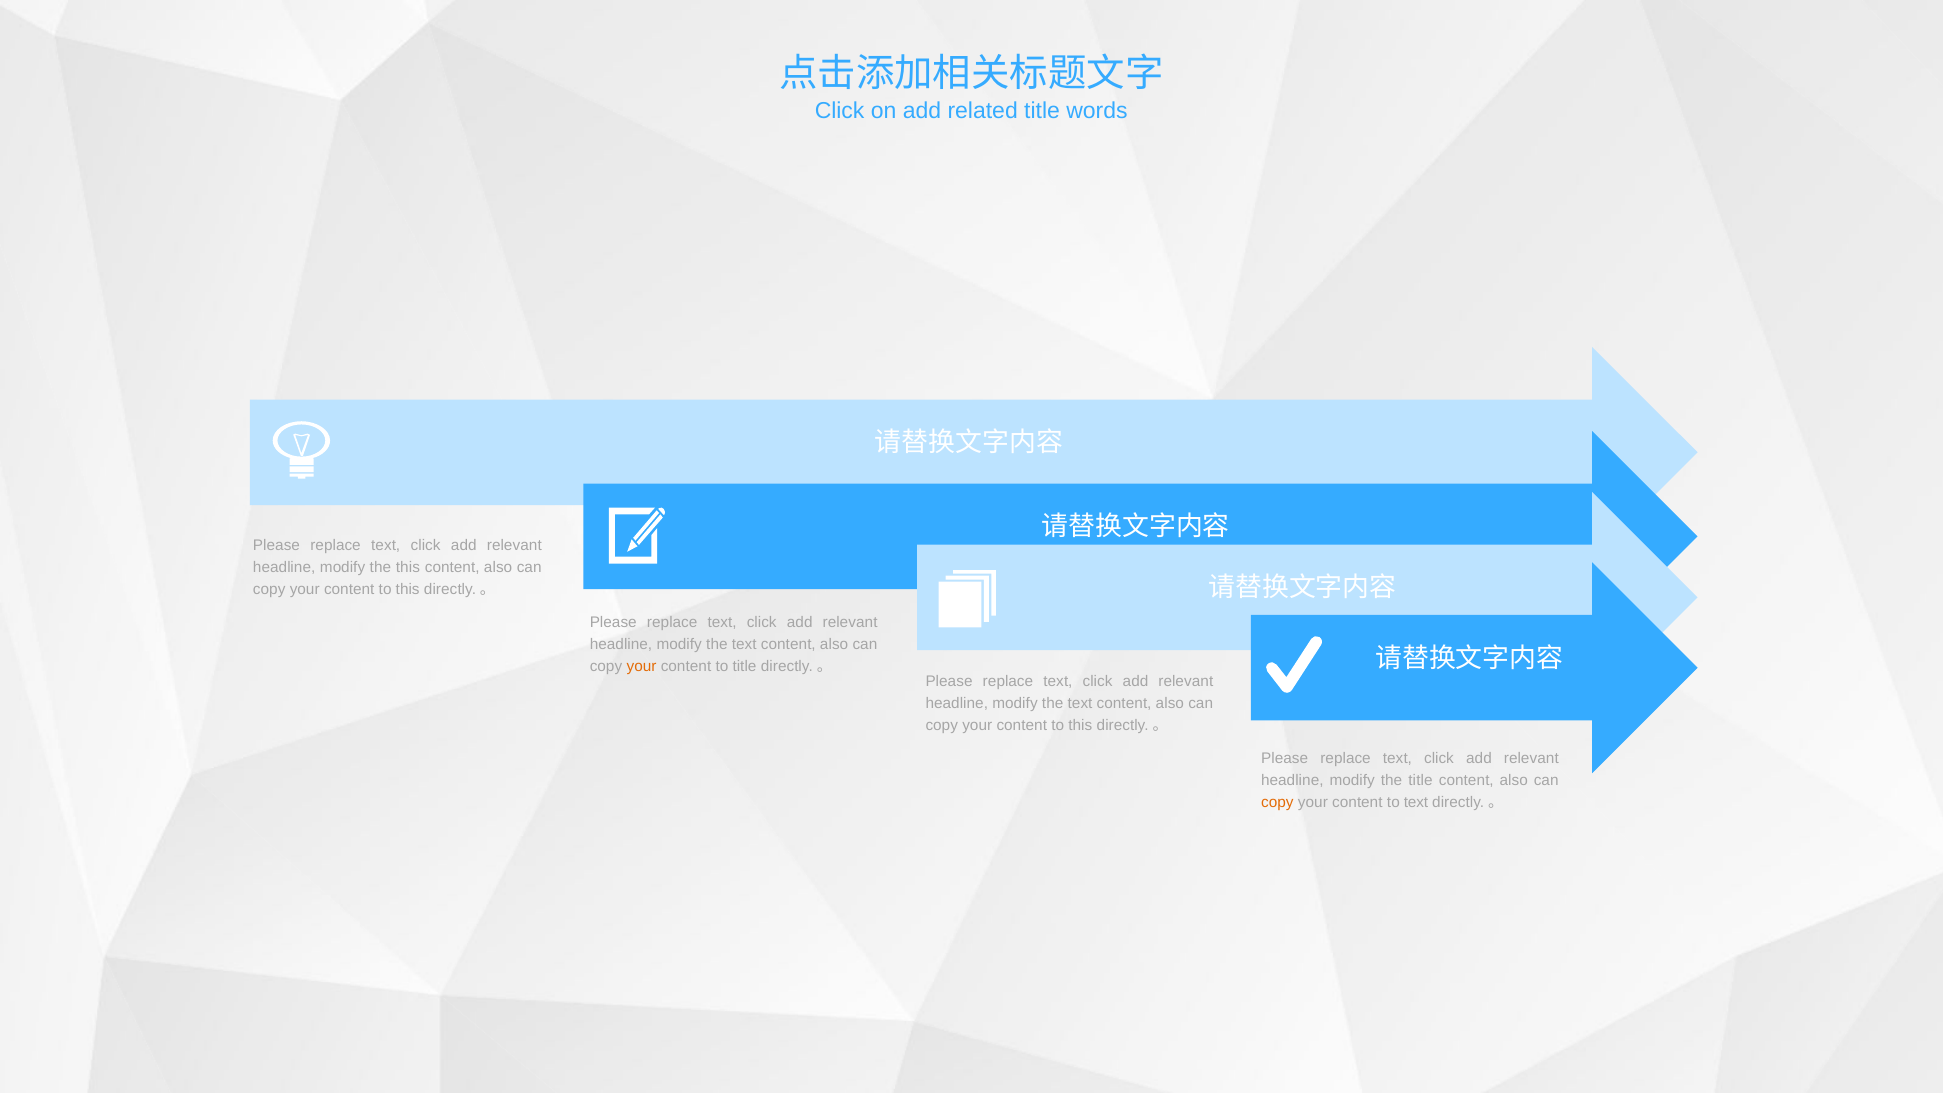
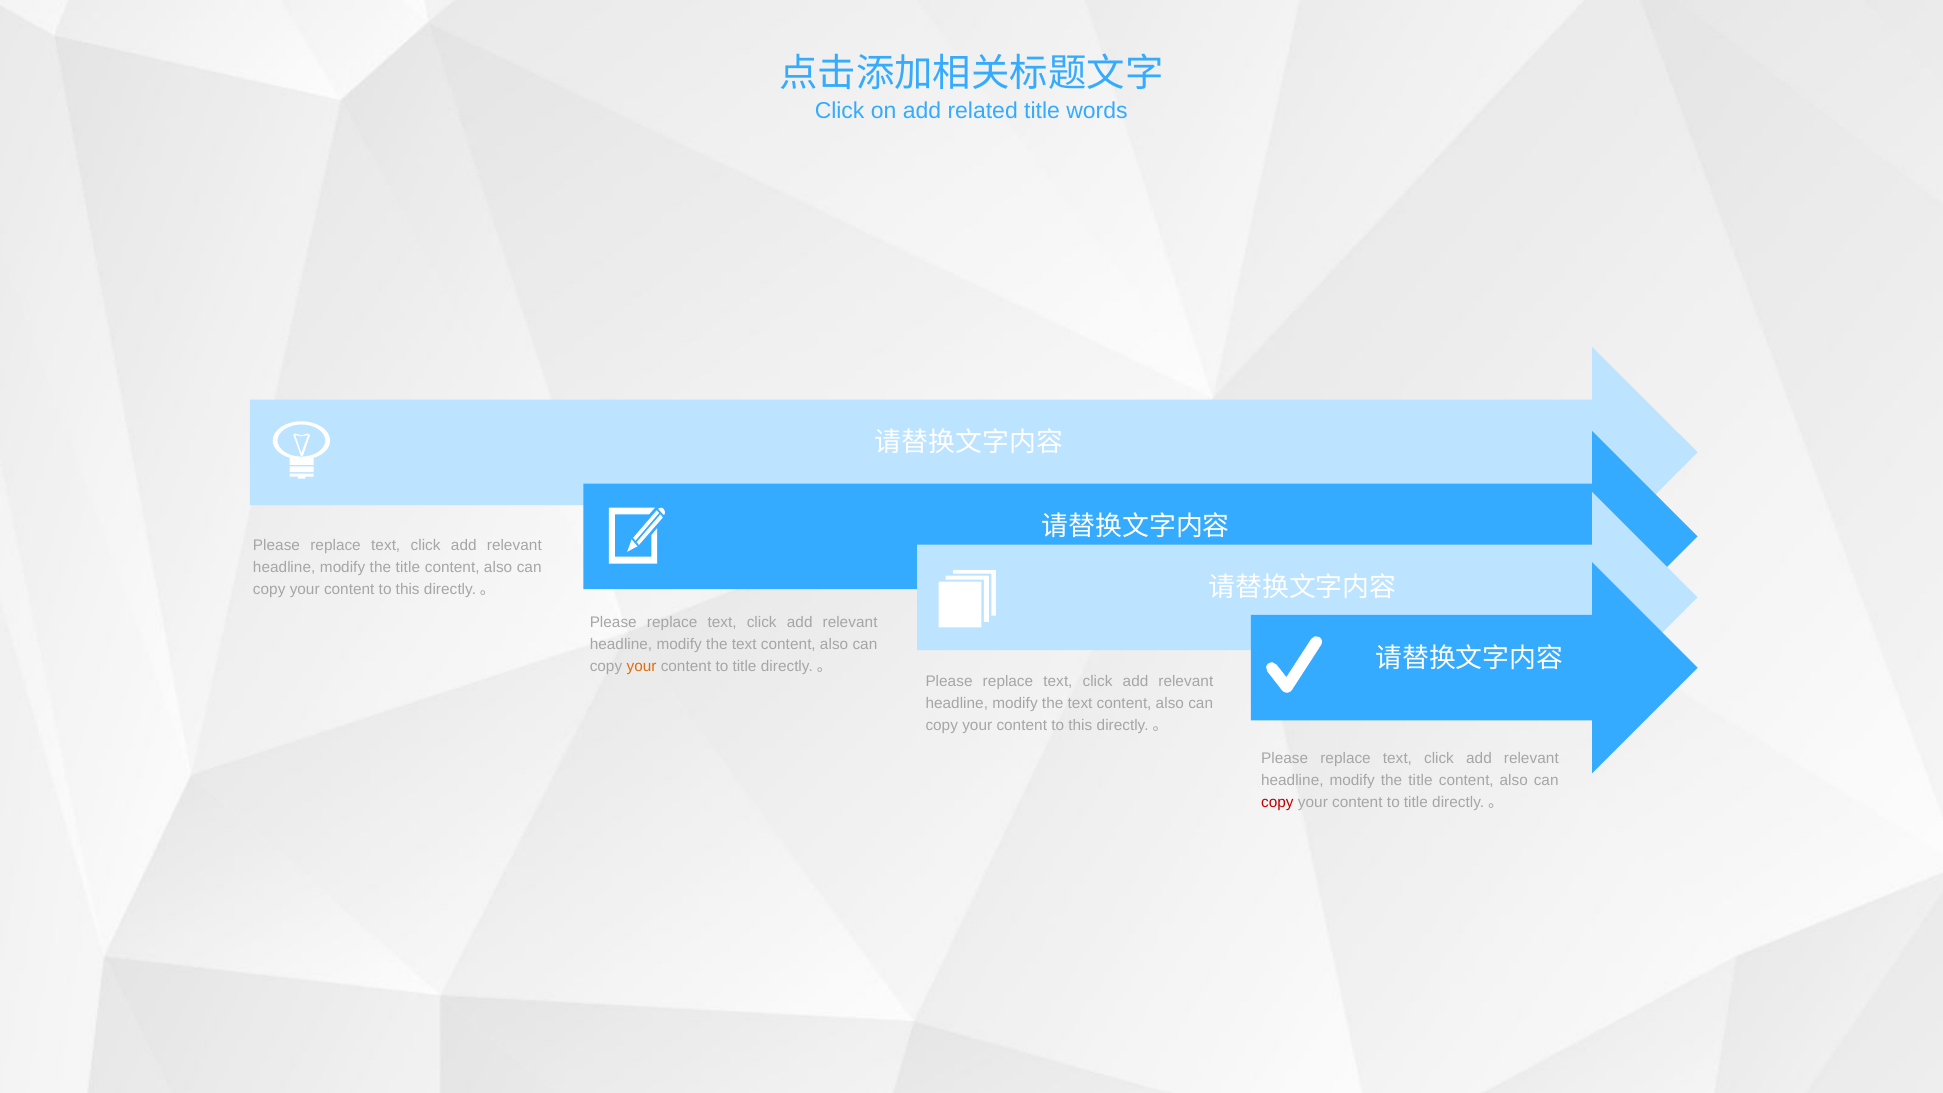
this: this -> title (408, 567)
copy colour: orange -> red (1277, 802)
text: text -> title (1416, 802)
